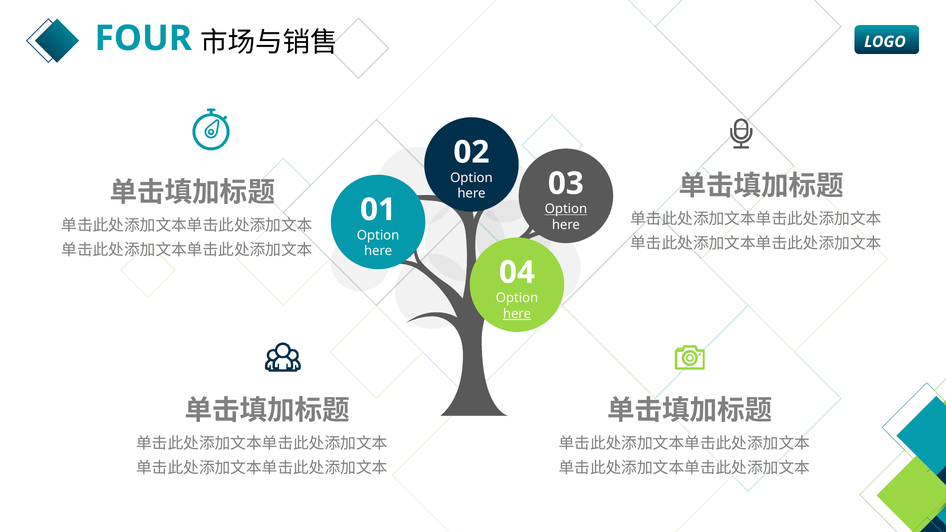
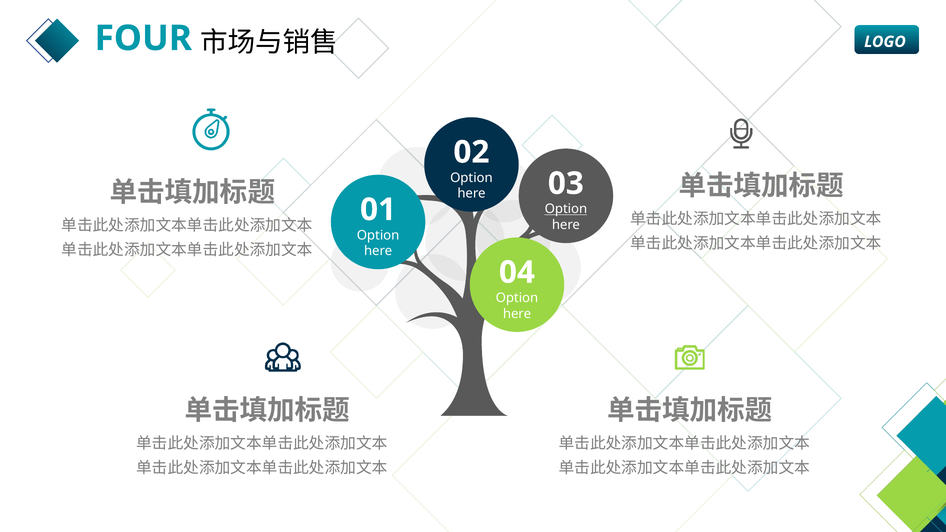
here underline: present -> none (517, 314)
